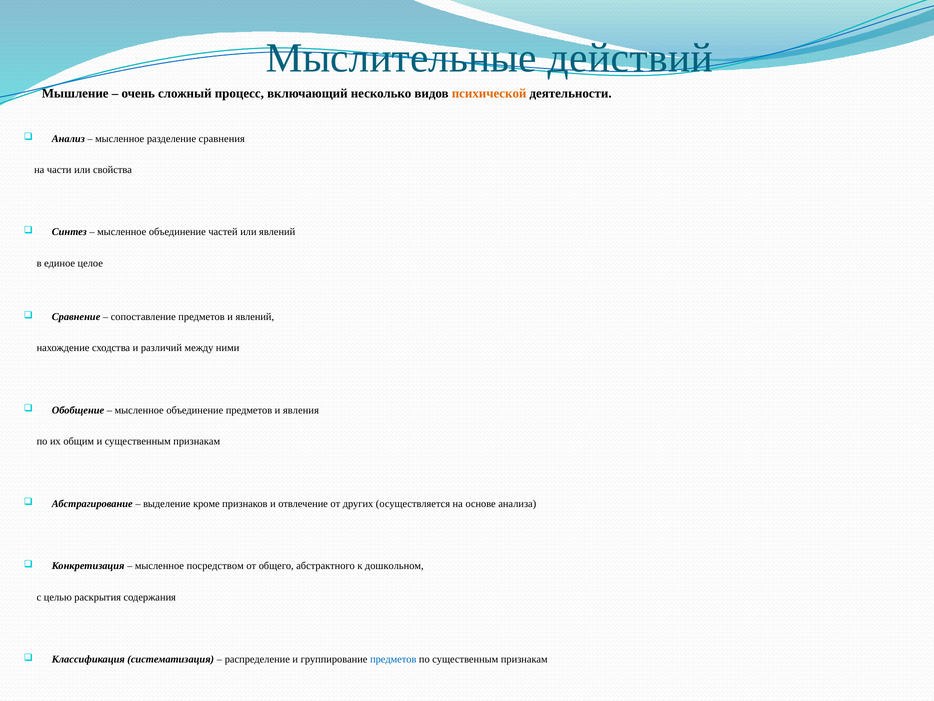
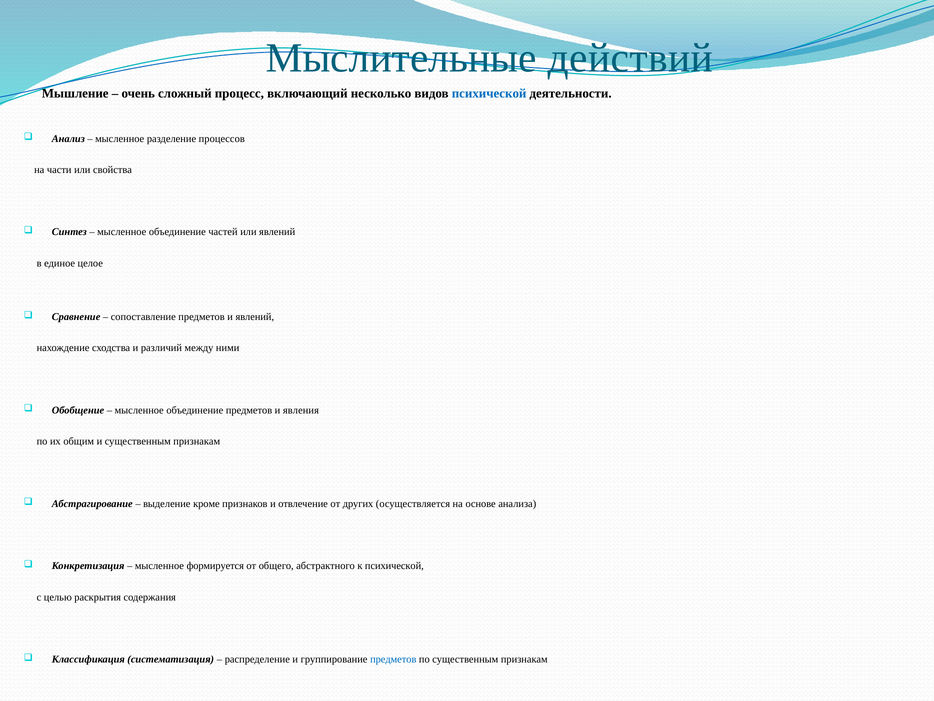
психической colour: orange -> blue (489, 94)
сравнения: сравнения -> процессов (222, 139)
посредством: посредством -> формируется (215, 566)
к дошкольном: дошкольном -> психической (394, 566)
